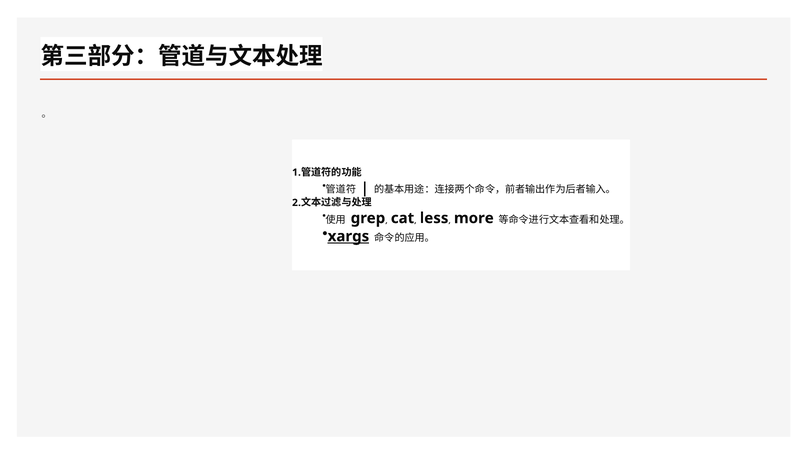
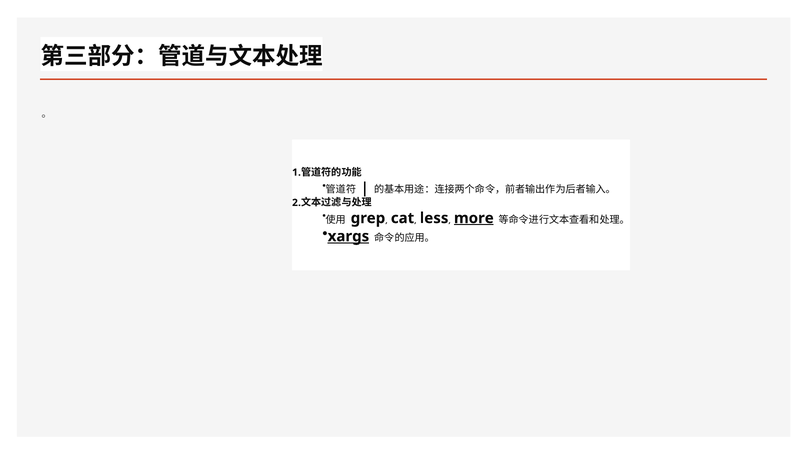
more underline: none -> present (474, 218)
